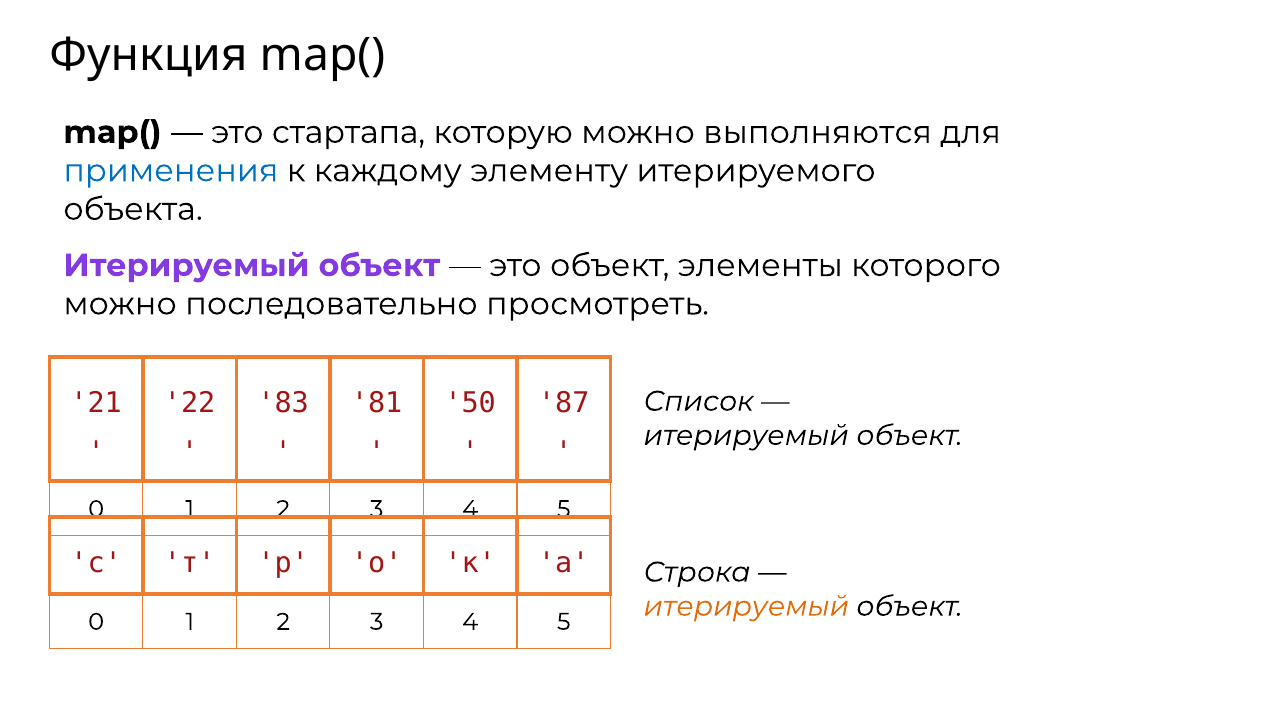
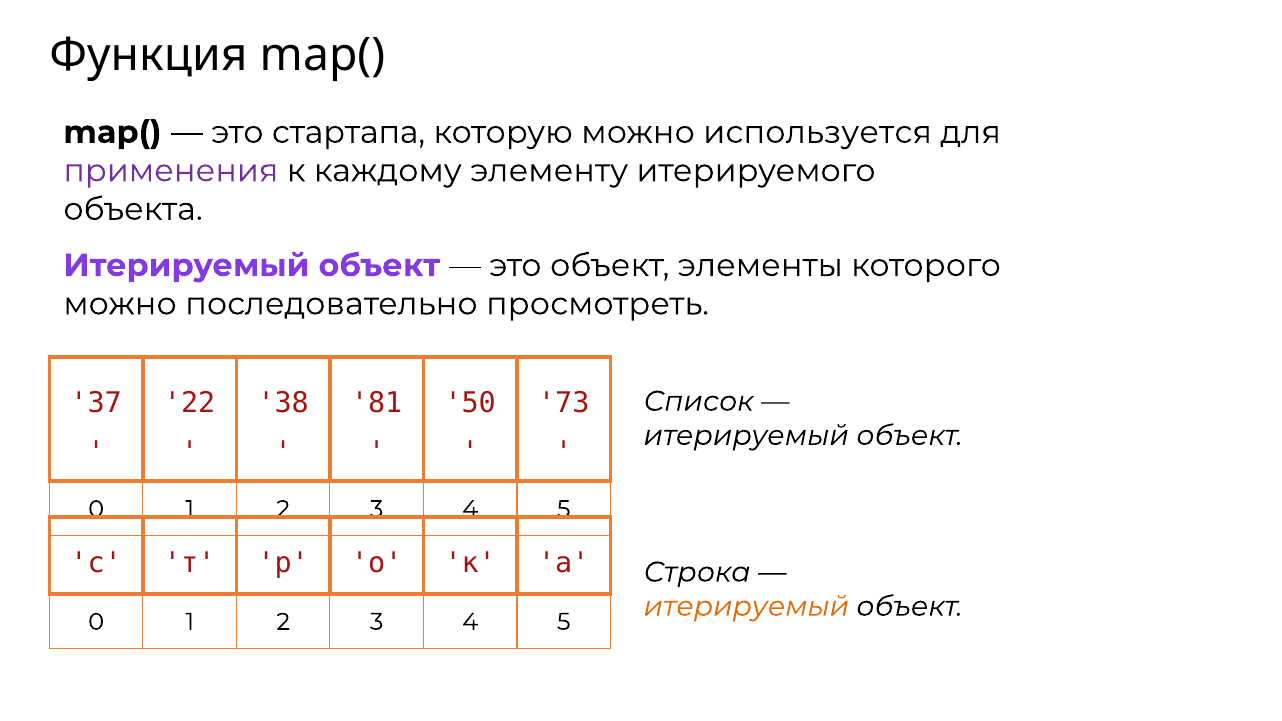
выполняются: выполняются -> используется (818, 132)
применения colour: blue -> purple (171, 171)
21: 21 -> 37 (96, 403)
83: 83 -> 38 (283, 403)
87: 87 -> 73 (564, 403)
